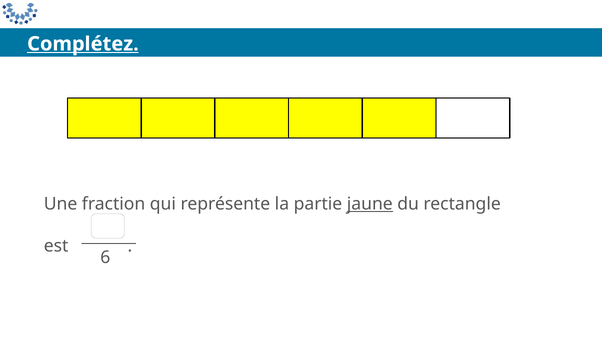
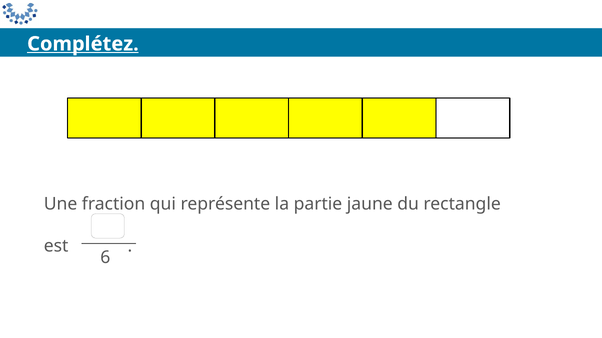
jaune underline: present -> none (370, 204)
